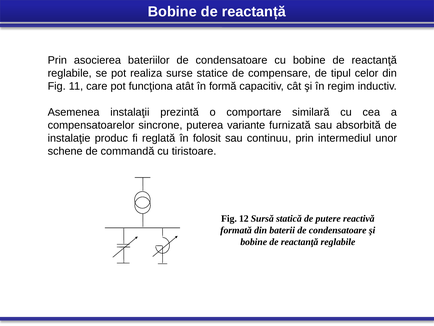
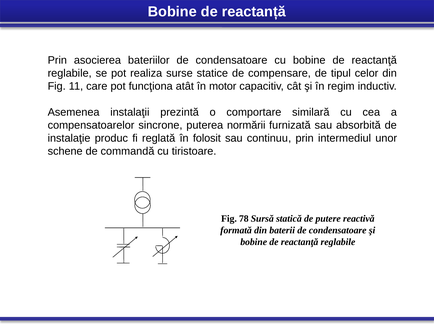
formă: formă -> motor (223, 86)
variante: variante -> normării (246, 125)
12: 12 -> 78 (244, 218)
